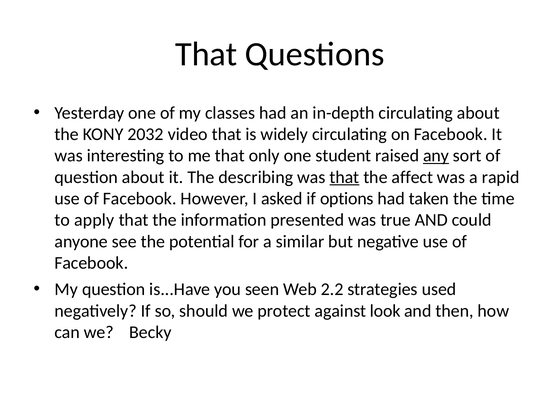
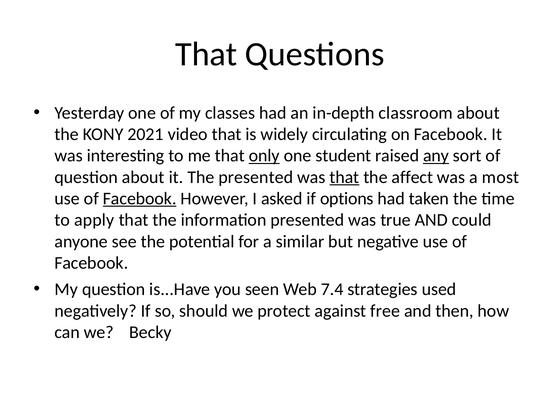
in-depth circulating: circulating -> classroom (416, 113)
2032: 2032 -> 2021 (146, 134)
only underline: none -> present (264, 156)
The describing: describing -> presented (256, 177)
rapid: rapid -> most (501, 177)
Facebook underline: none -> present (140, 199)
2.2: 2.2 -> 7.4 (332, 289)
look: look -> free (385, 311)
